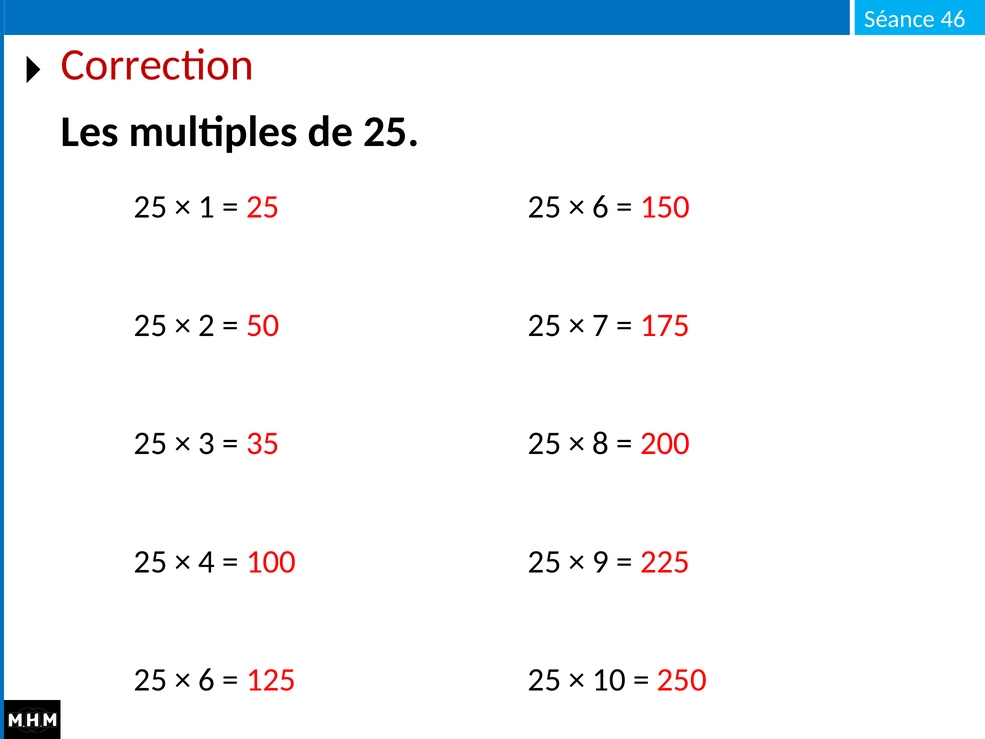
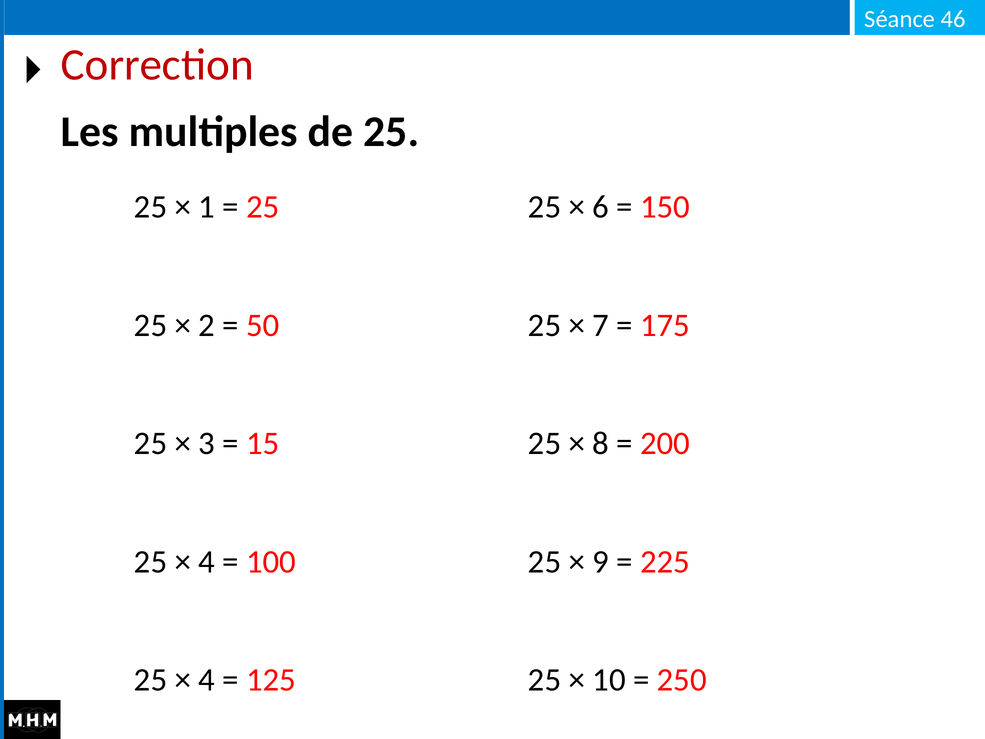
35: 35 -> 15 (263, 443)
6: 6 -> 4 (207, 680)
